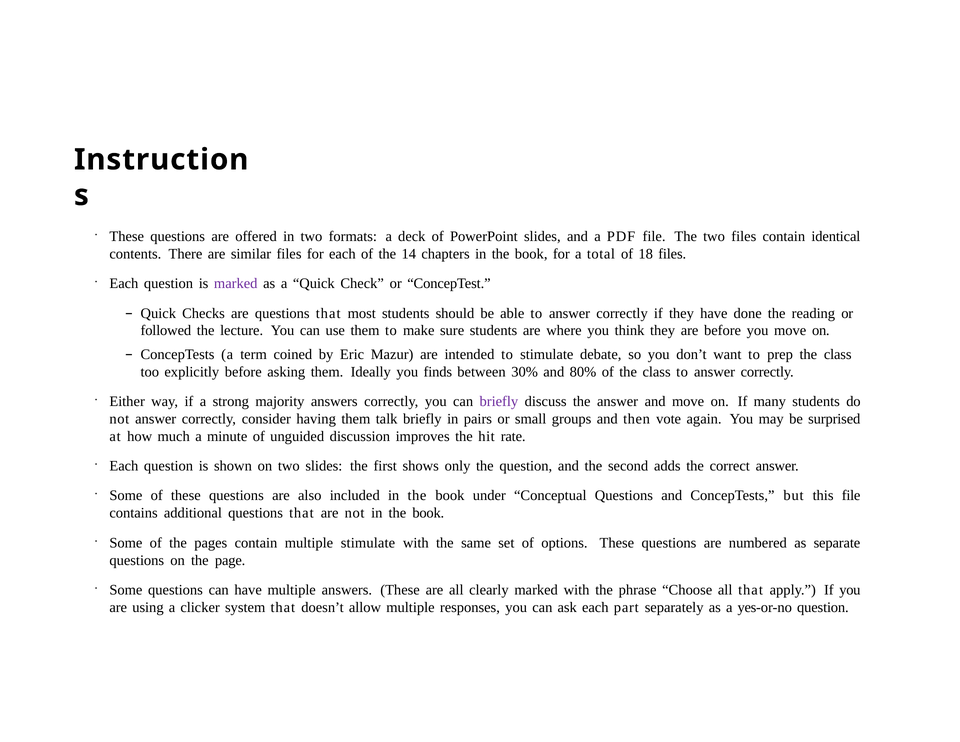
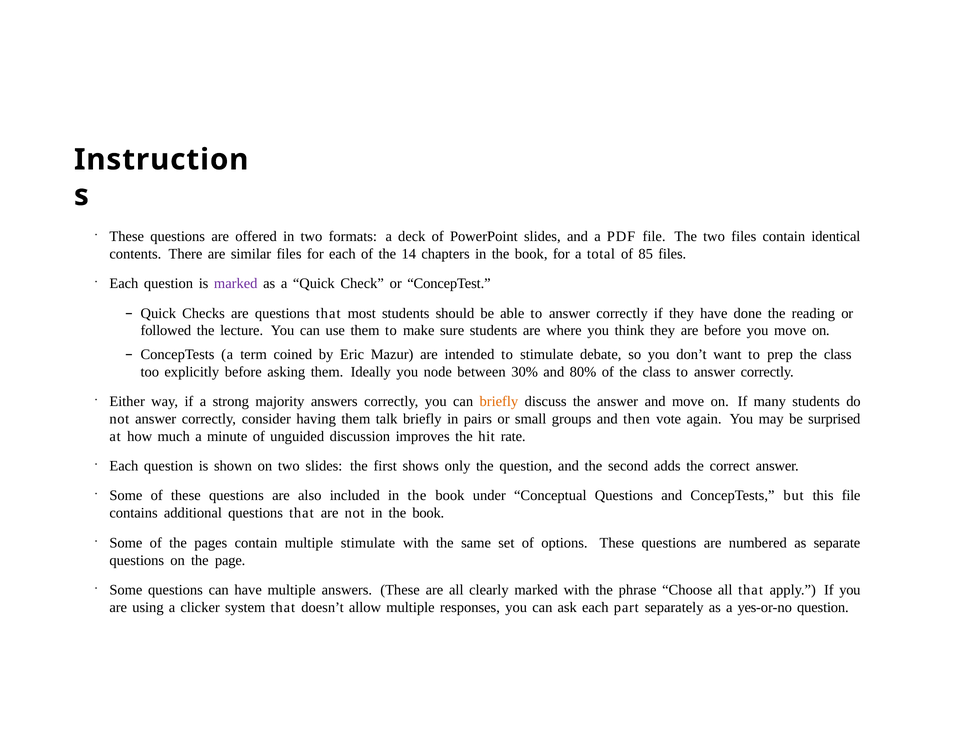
18: 18 -> 85 (646, 254)
finds: finds -> node (438, 372)
briefly colour: purple -> orange (499, 401)
